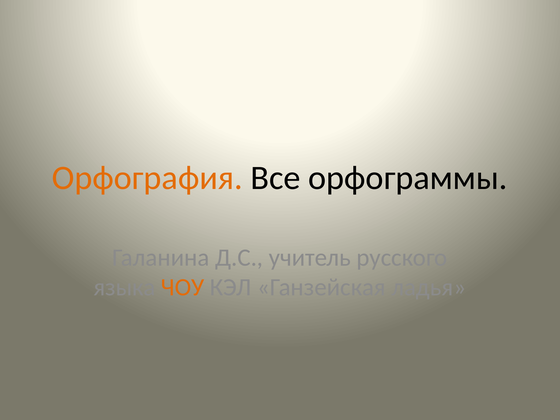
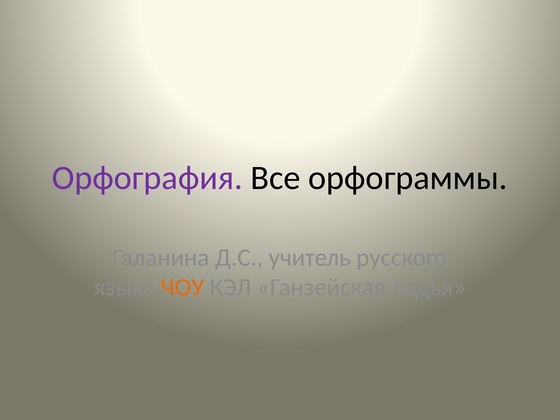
Орфография colour: orange -> purple (147, 178)
